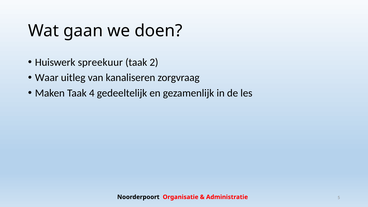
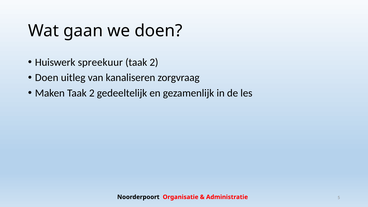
Waar: Waar -> Doen (47, 78)
Maken Taak 4: 4 -> 2 (92, 93)
